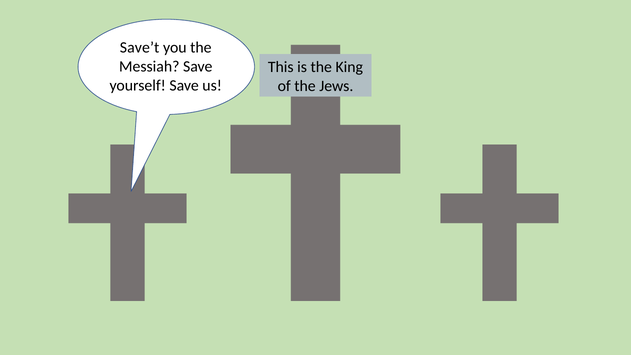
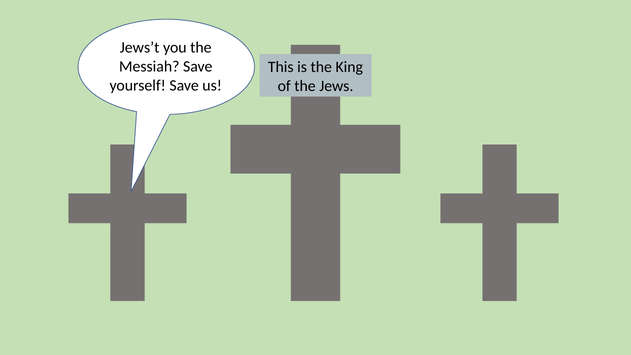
Save’t: Save’t -> Jews’t (140, 48)
